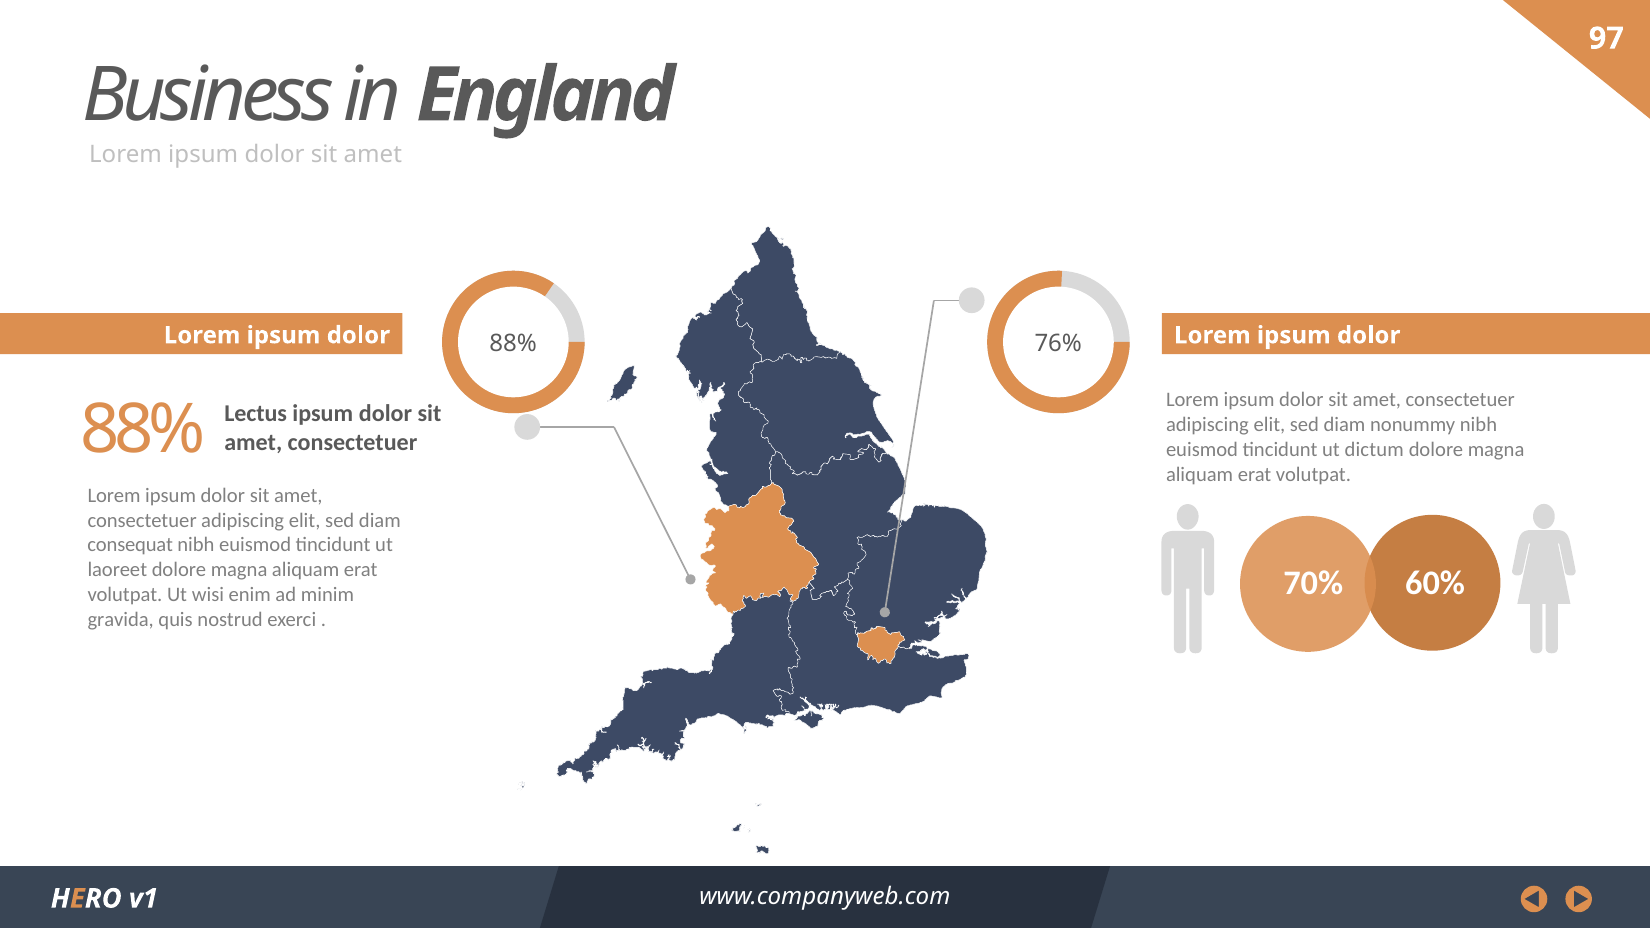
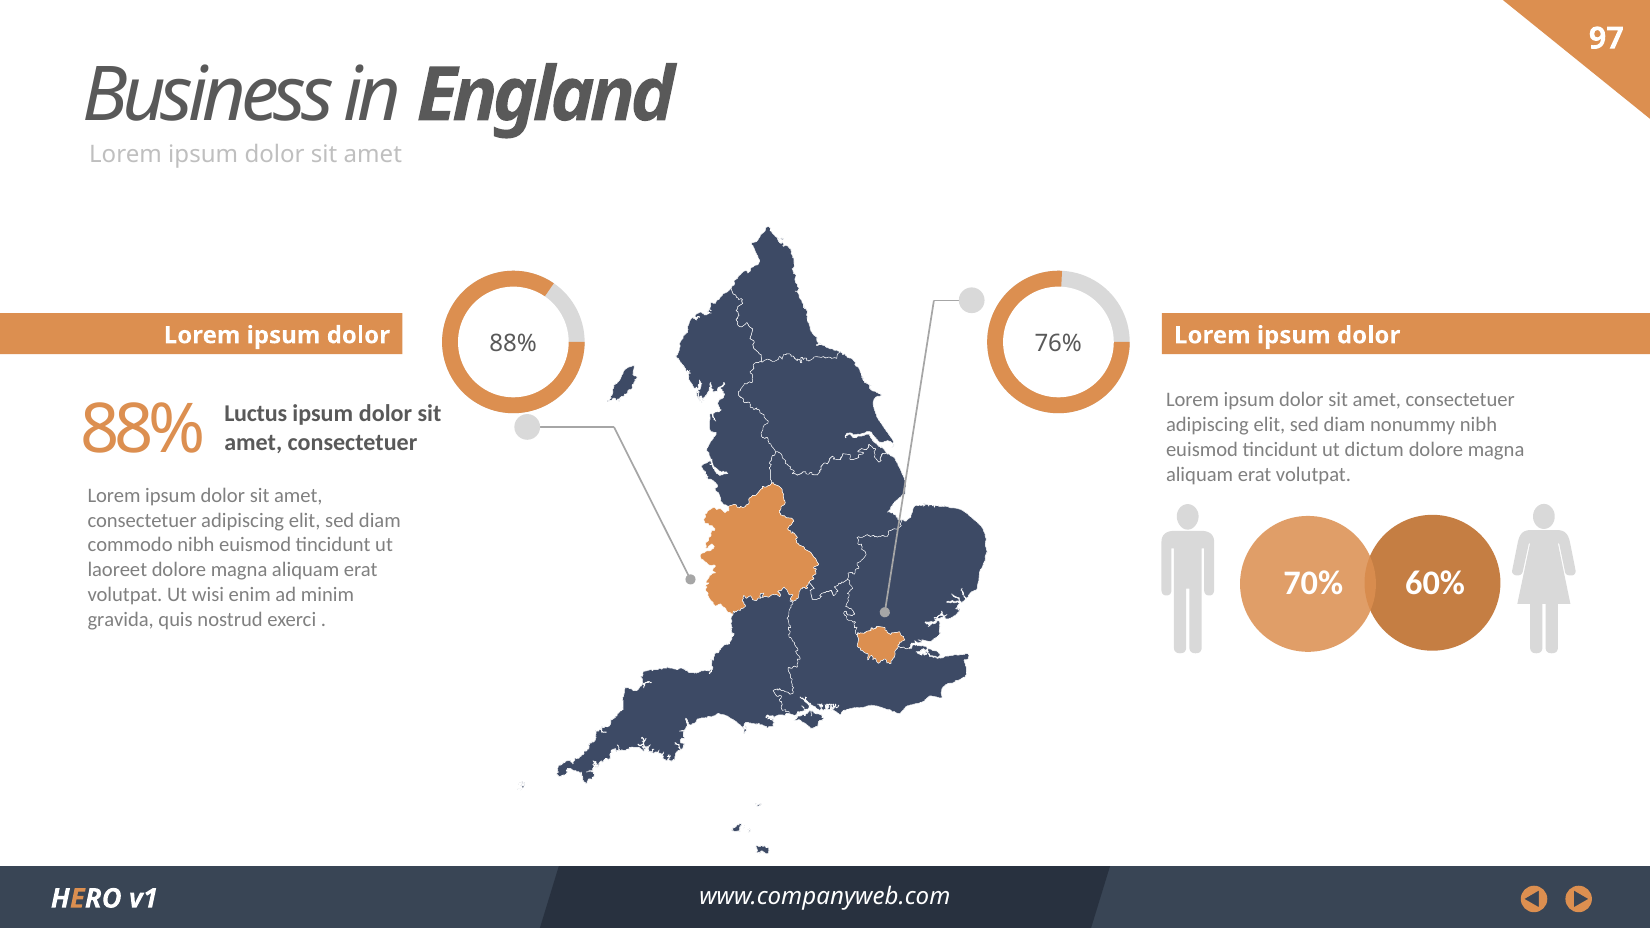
Lectus: Lectus -> Luctus (256, 414)
consequat: consequat -> commodo (130, 545)
